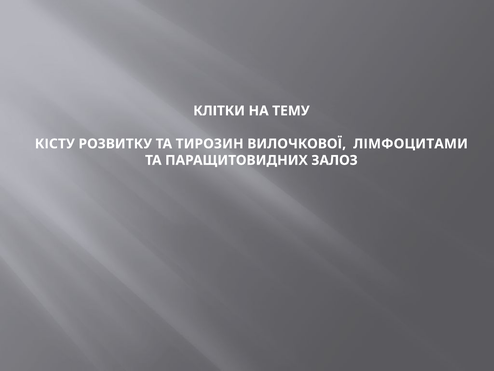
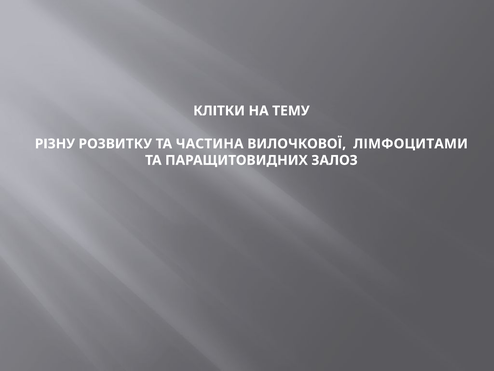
КІСТУ: КІСТУ -> РІЗНУ (55, 144)
ТИРОЗИН: ТИРОЗИН -> ЧАСТИНА (210, 144)
